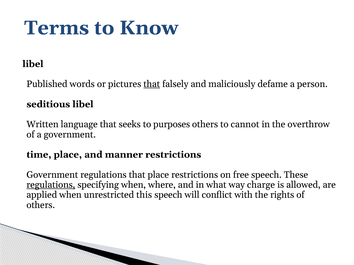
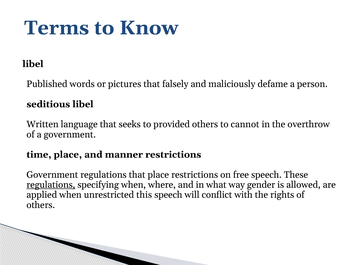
that underline: present -> none (152, 84)
purposes: purposes -> provided (172, 125)
charge: charge -> gender (261, 185)
